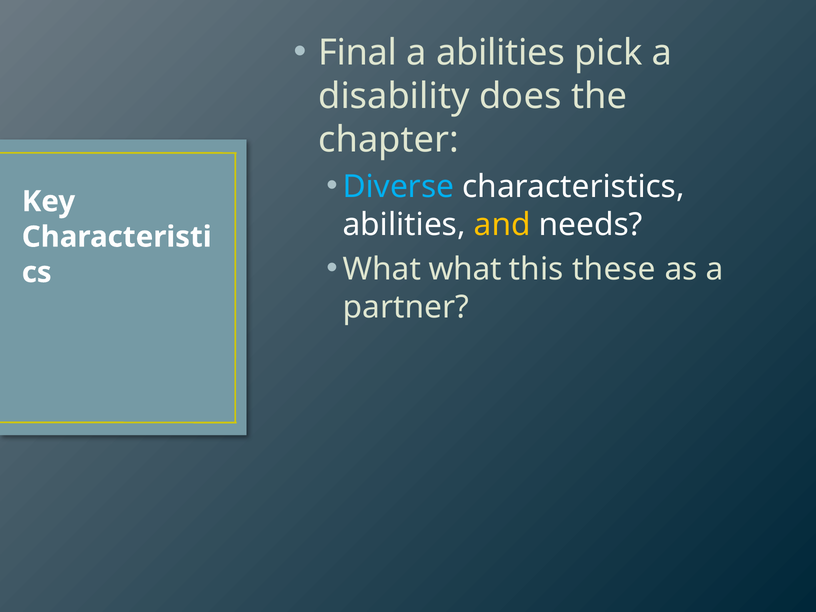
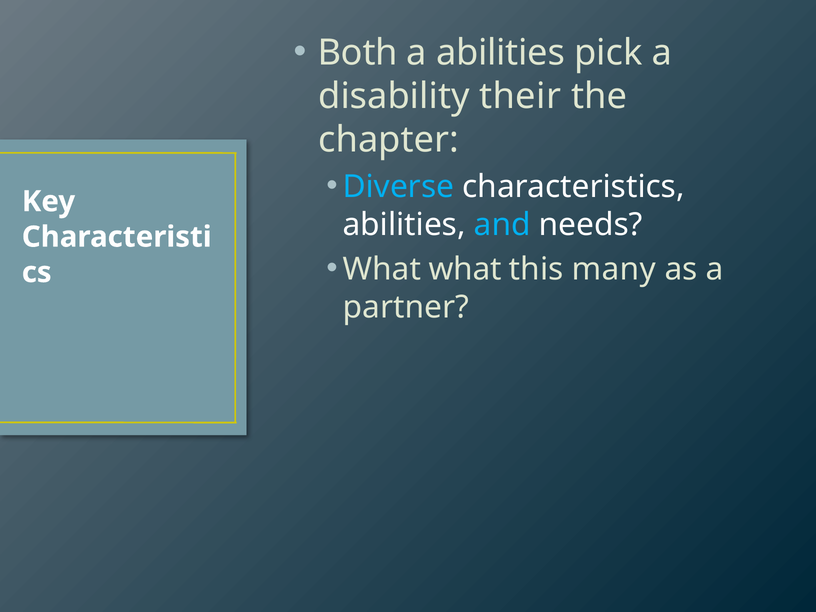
Final: Final -> Both (358, 53)
does: does -> their (520, 96)
and colour: yellow -> light blue (502, 225)
these: these -> many (614, 269)
